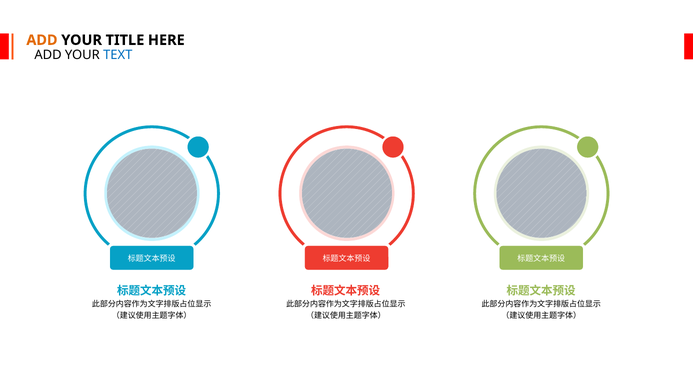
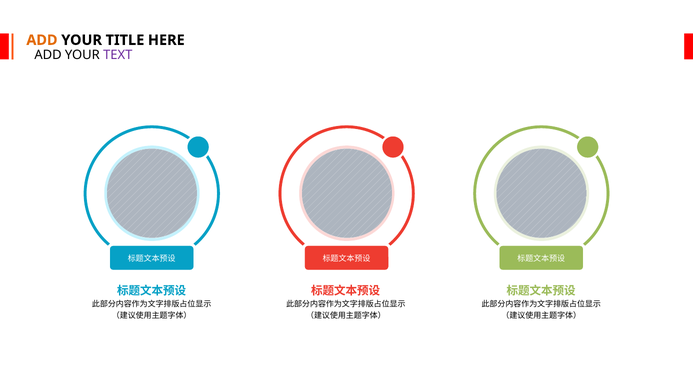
TEXT colour: blue -> purple (118, 55)
